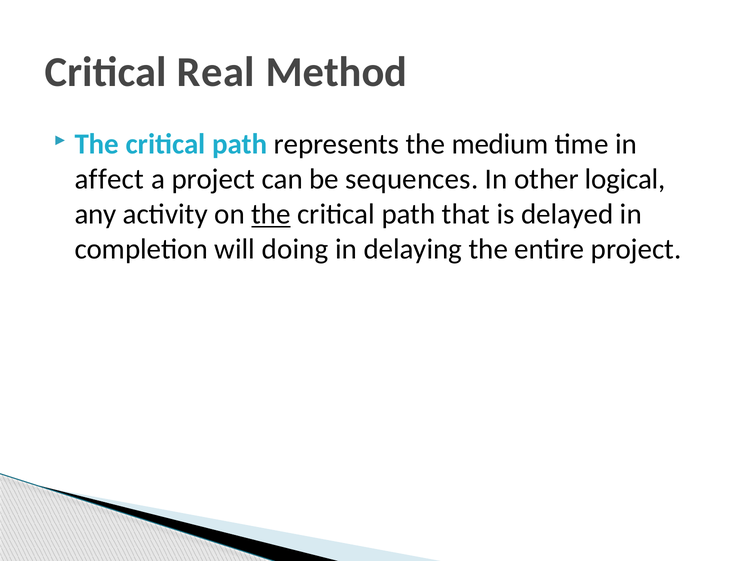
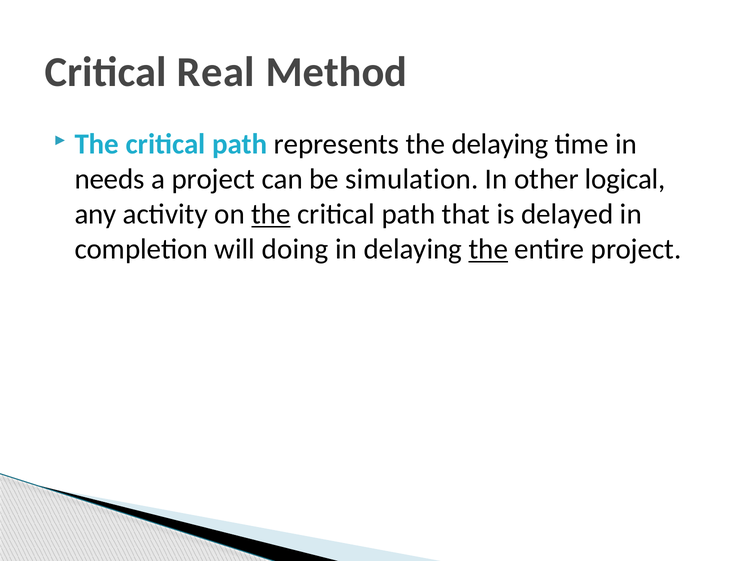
the medium: medium -> delaying (500, 144)
affect: affect -> needs (110, 179)
sequences: sequences -> simulation (412, 179)
the underline: none -> present (488, 249)
